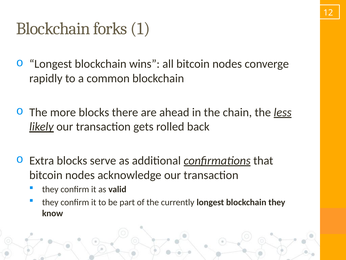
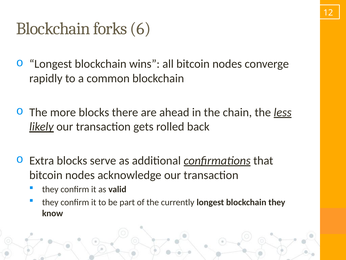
1: 1 -> 6 (140, 29)
